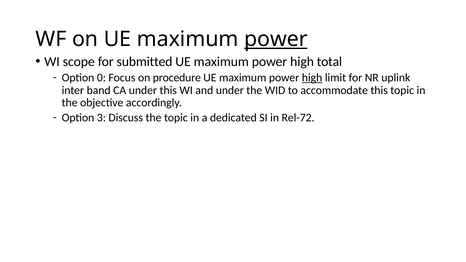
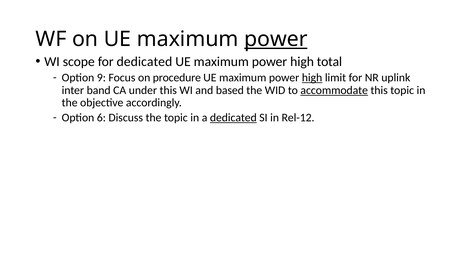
for submitted: submitted -> dedicated (144, 62)
0: 0 -> 9 (101, 78)
and under: under -> based (230, 90)
accommodate underline: none -> present (334, 90)
3: 3 -> 6 (101, 118)
dedicated underline: none -> present (233, 118)
Rel-72: Rel-72 -> Rel-12 (298, 118)
